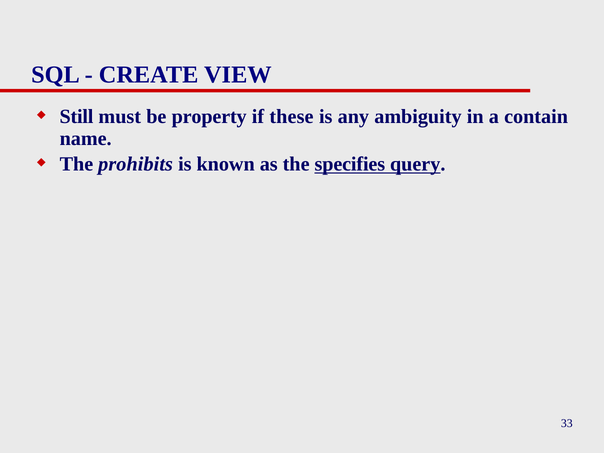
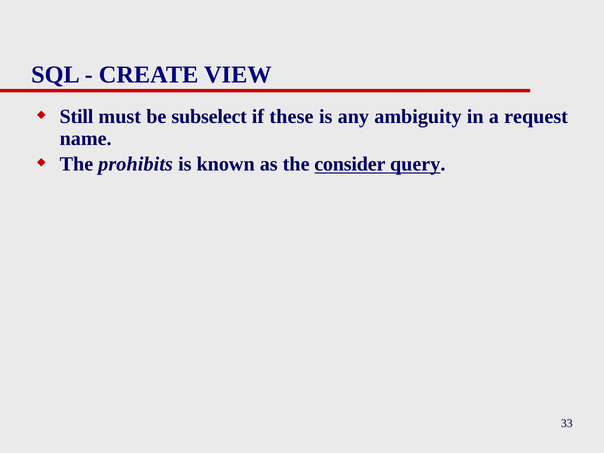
property: property -> subselect (209, 117)
contain: contain -> request (536, 117)
specifies: specifies -> consider (350, 164)
